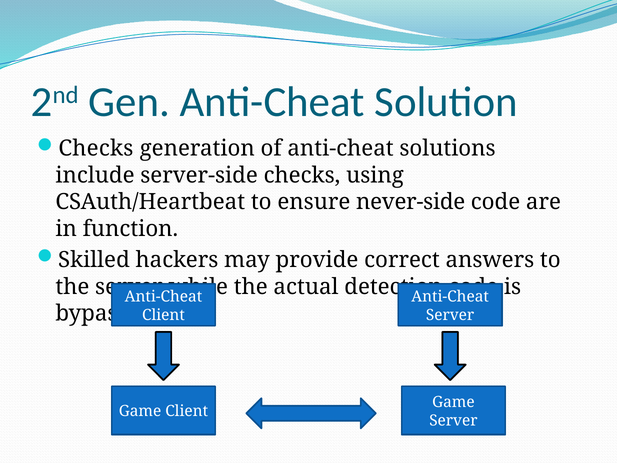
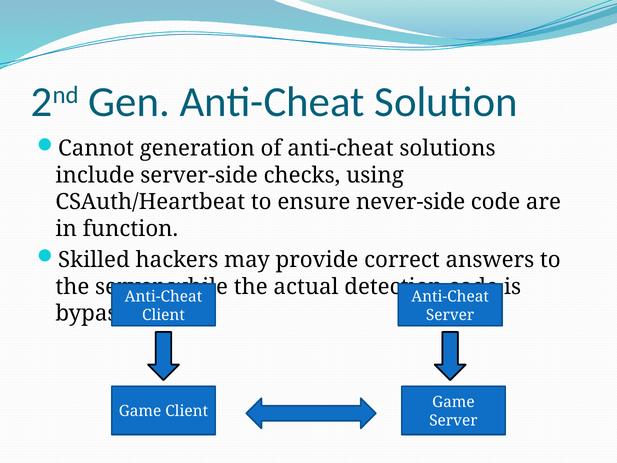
Checks: Checks -> Cannot (96, 149)
